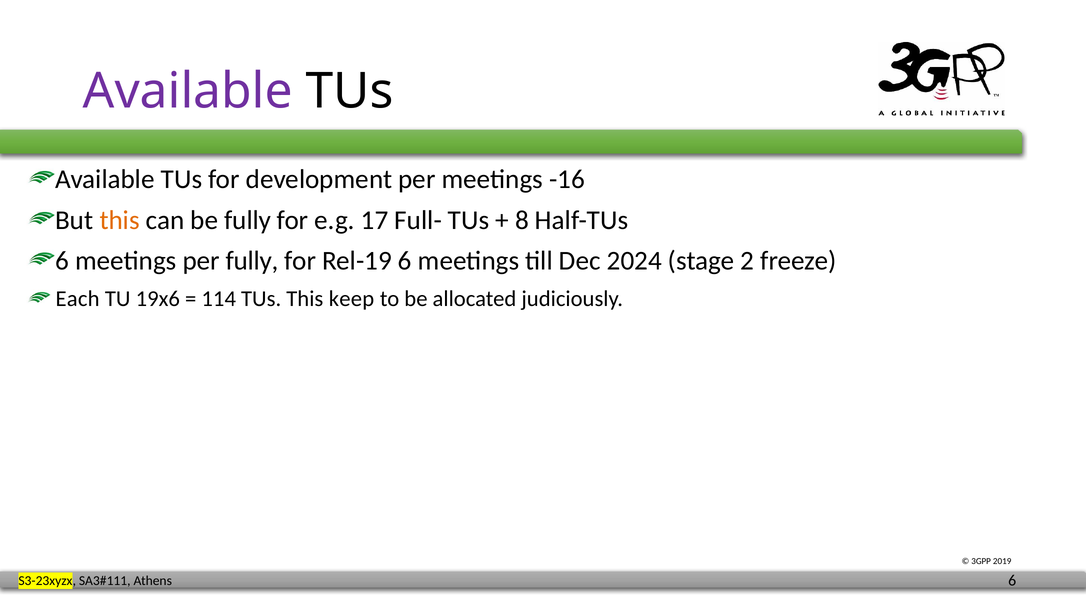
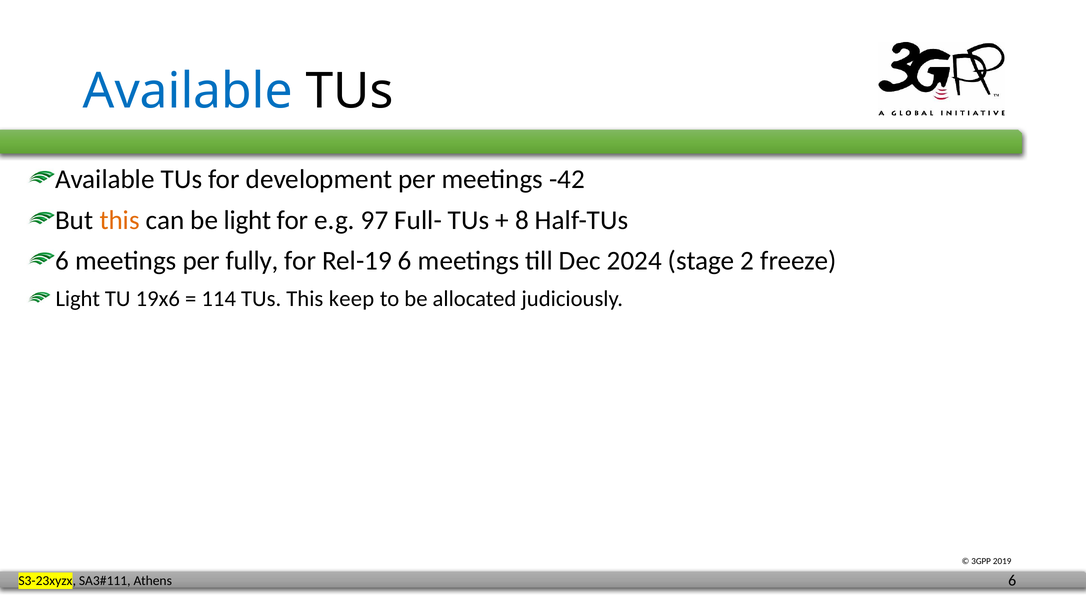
Available colour: purple -> blue (188, 91)
-16: -16 -> -42 (567, 179)
be fully: fully -> light (248, 220)
17: 17 -> 97 (375, 220)
Each: Each -> Light (78, 299)
